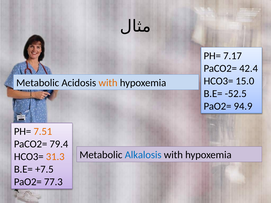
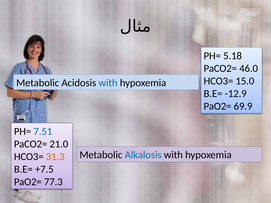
7.17: 7.17 -> 5.18 (233, 56)
42.4: 42.4 -> 46.0 (249, 68)
with colour: orange -> blue (108, 83)
-52.5: -52.5 -> -12.9 (236, 94)
94.9: 94.9 -> 69.9 (243, 106)
7.51 colour: orange -> blue (43, 132)
79.4: 79.4 -> 21.0 (59, 144)
